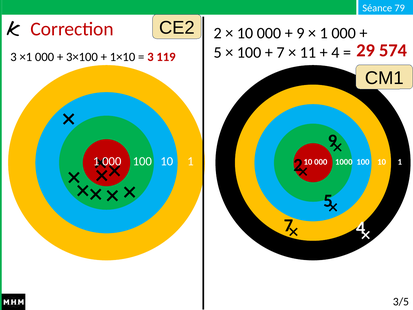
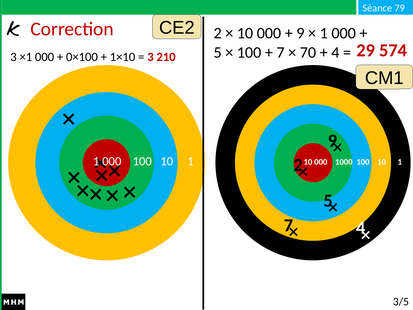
11: 11 -> 70 (308, 52)
3×100: 3×100 -> 0×100 (82, 57)
119: 119 -> 210 (166, 57)
